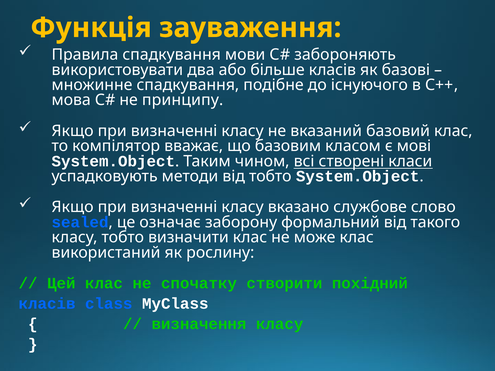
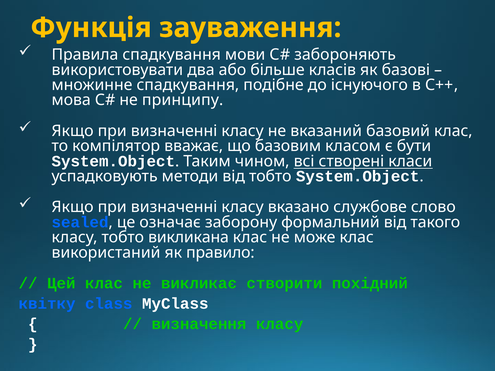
мові: мові -> бути (414, 146)
визначити: визначити -> викликана (188, 237)
рослину: рослину -> правило (220, 253)
спочатку: спочатку -> викликає (199, 283)
класів: класів -> квітку (47, 304)
